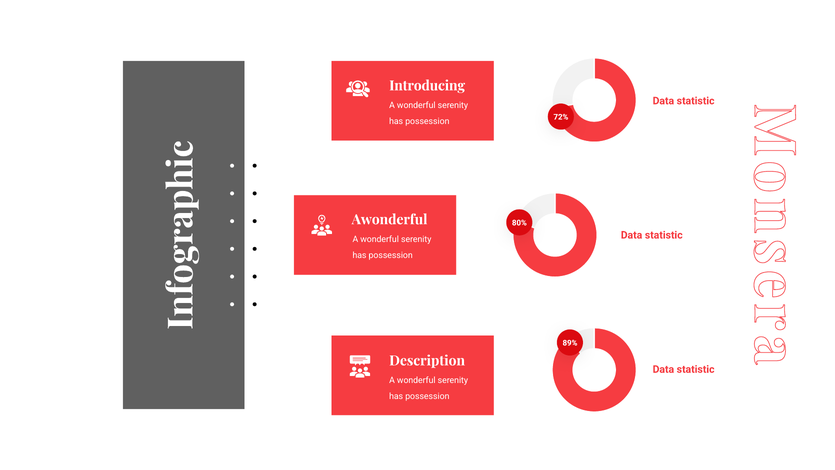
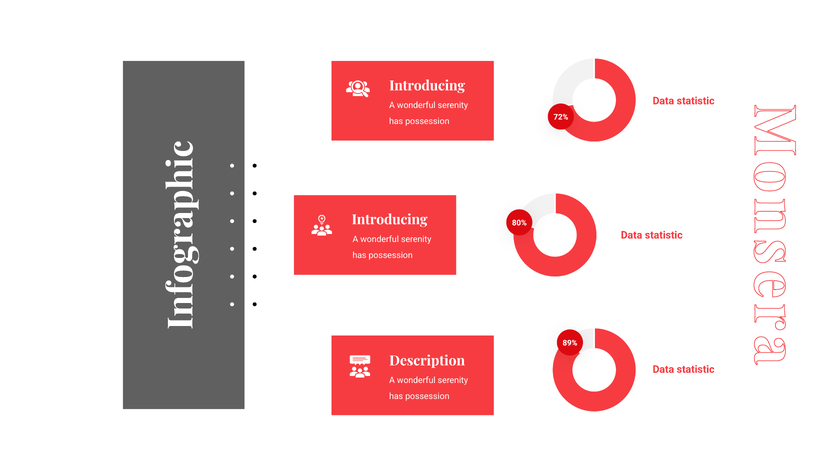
Awonderful: Awonderful -> Introducing (390, 220)
